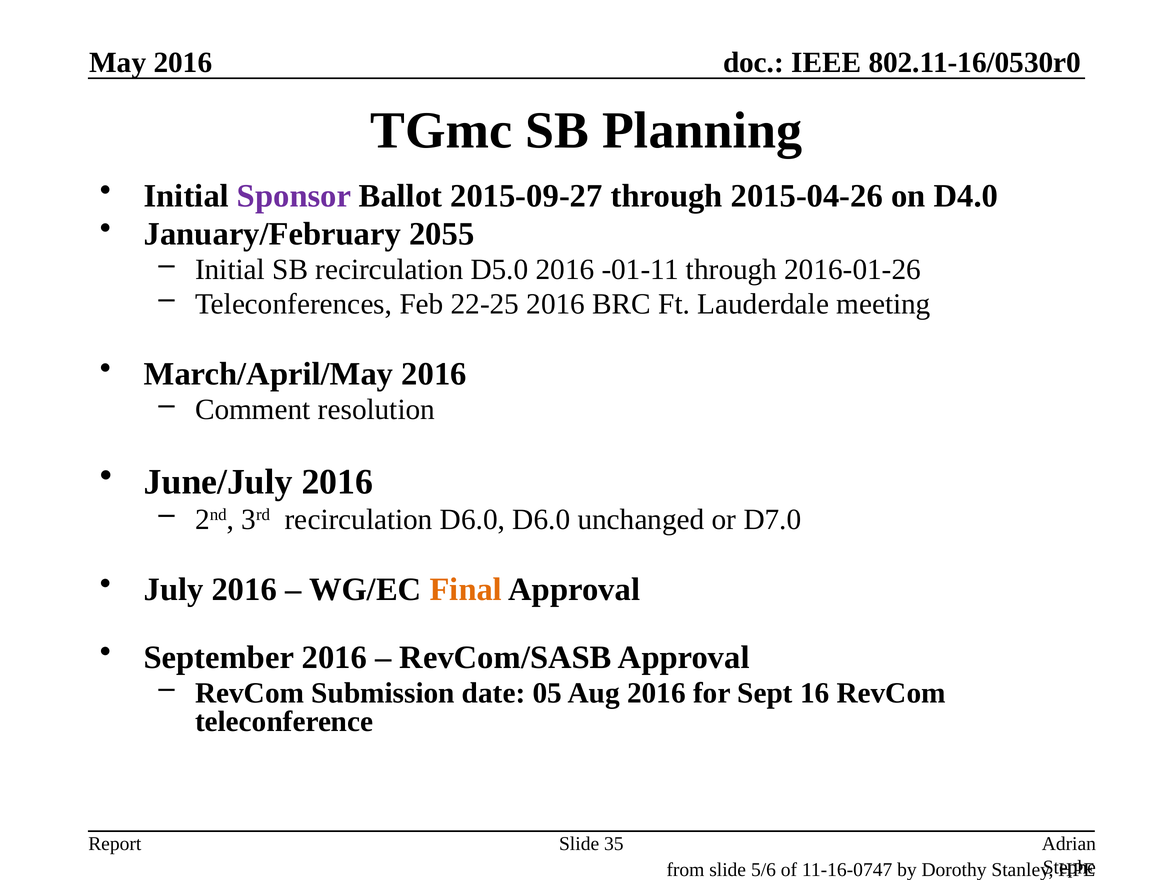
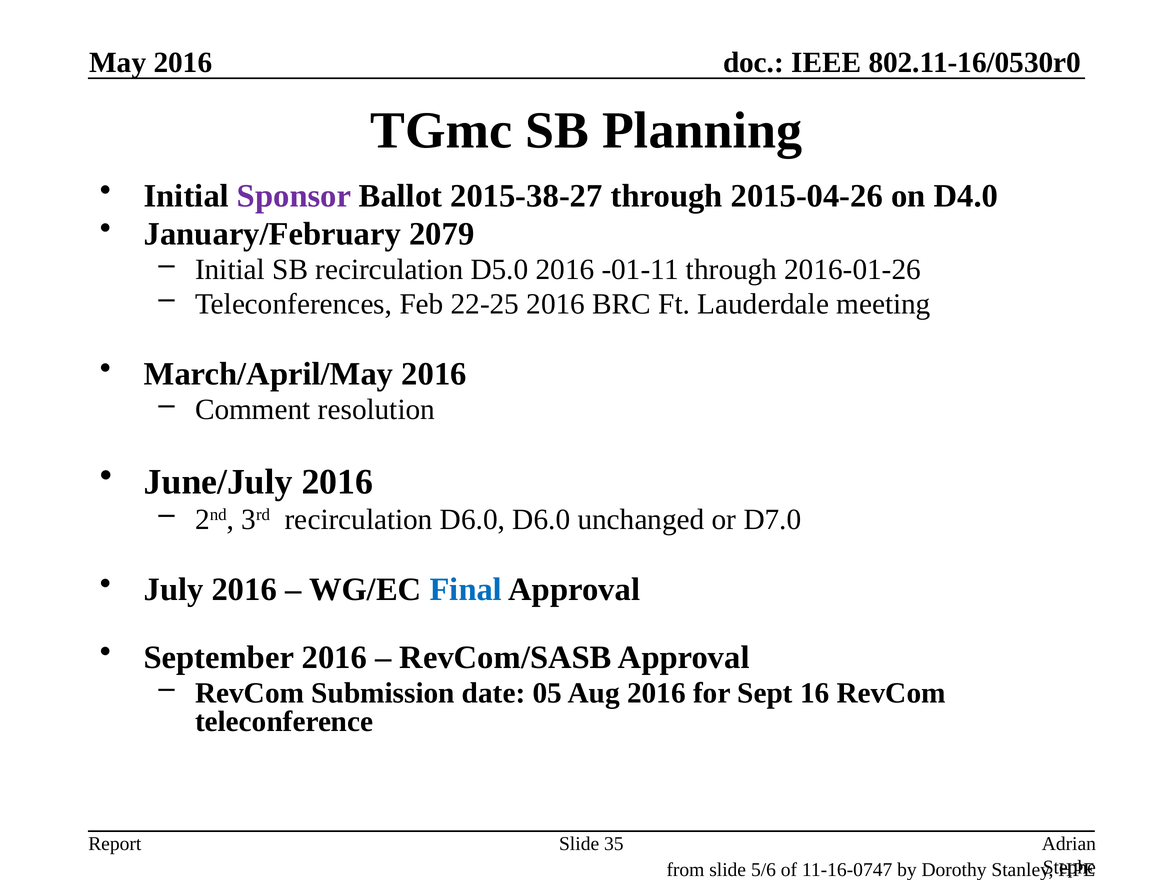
2015-09-27: 2015-09-27 -> 2015-38-27 (526, 196)
2055: 2055 -> 2079 (442, 234)
Final colour: orange -> blue (466, 589)
